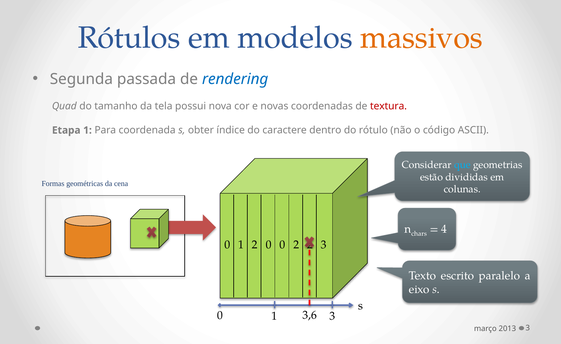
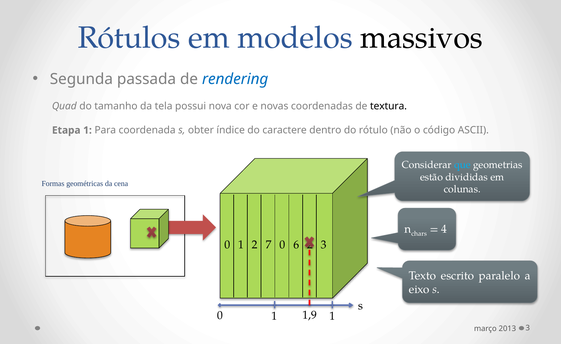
massivos colour: orange -> black (422, 38)
textura colour: red -> black (388, 106)
2 0: 0 -> 7 (269, 244)
0 2: 2 -> 6 (296, 244)
3,6: 3,6 -> 1,9 (310, 315)
3: 3 -> 1 (332, 315)
